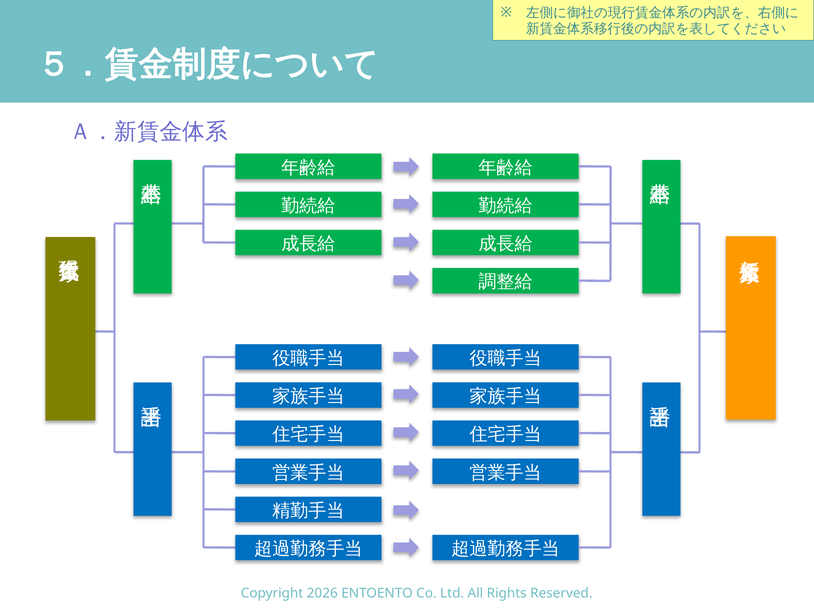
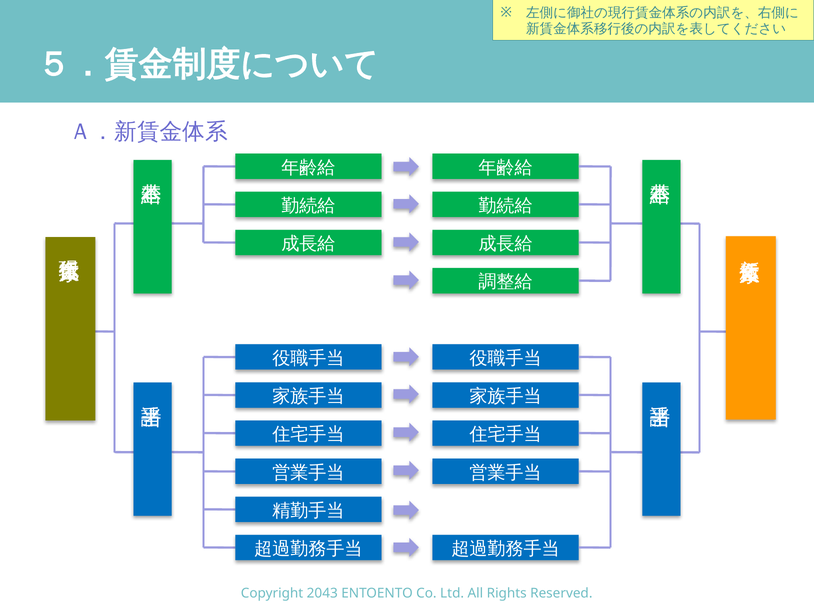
2026: 2026 -> 2043 (322, 594)
